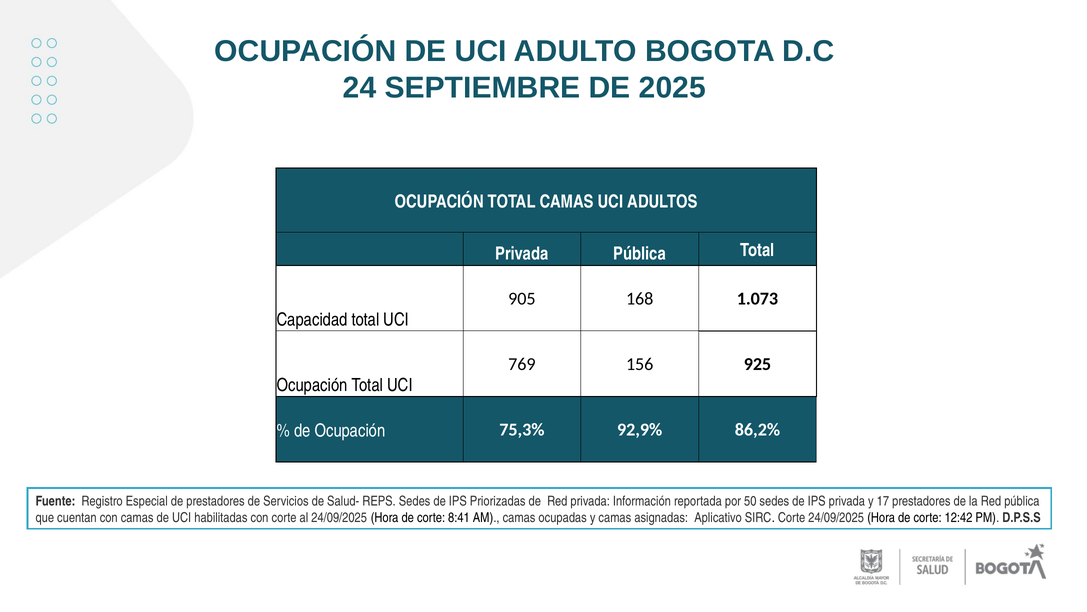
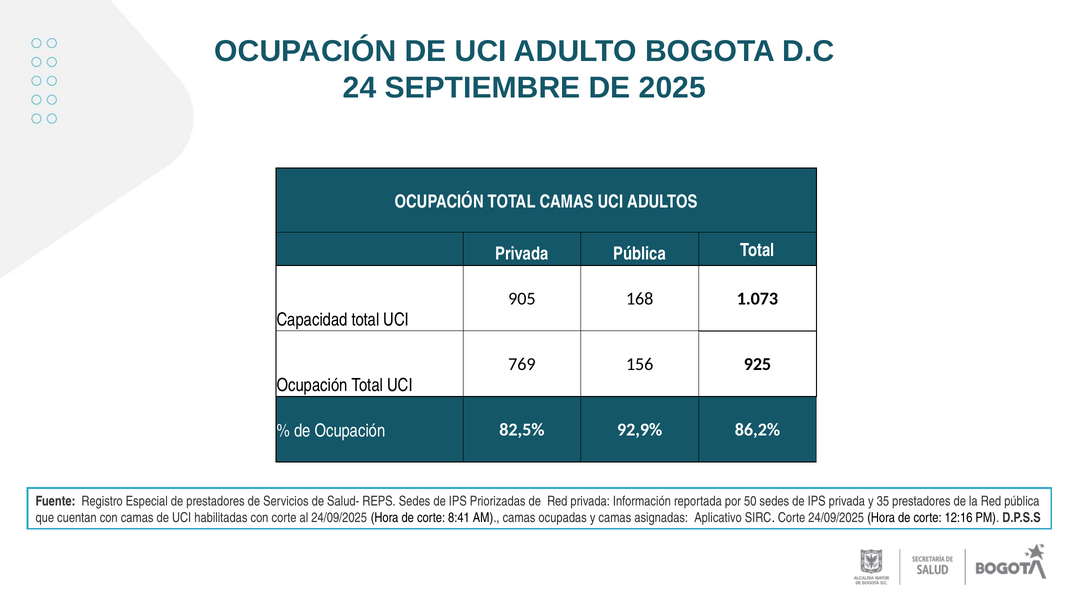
75,3%: 75,3% -> 82,5% (522, 429)
17: 17 -> 35 (883, 501)
12:42: 12:42 -> 12:16 (959, 517)
